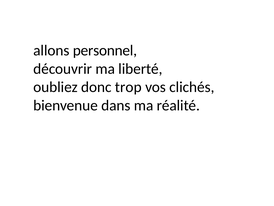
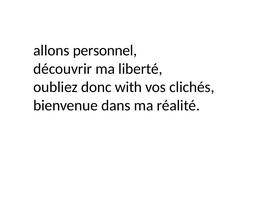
trop: trop -> with (128, 87)
